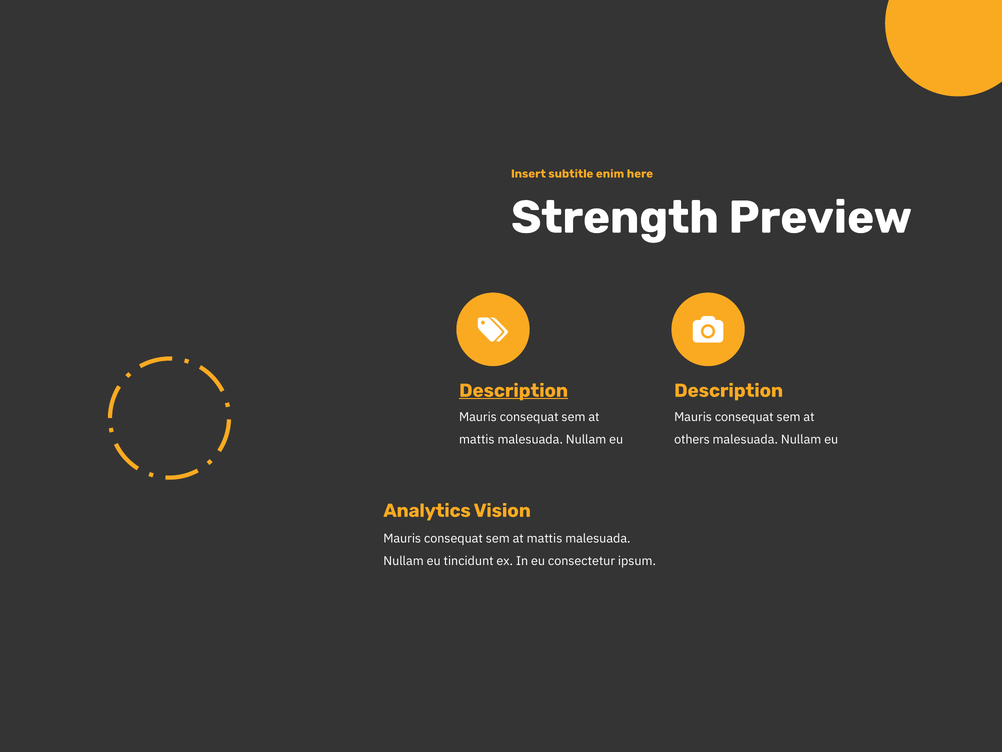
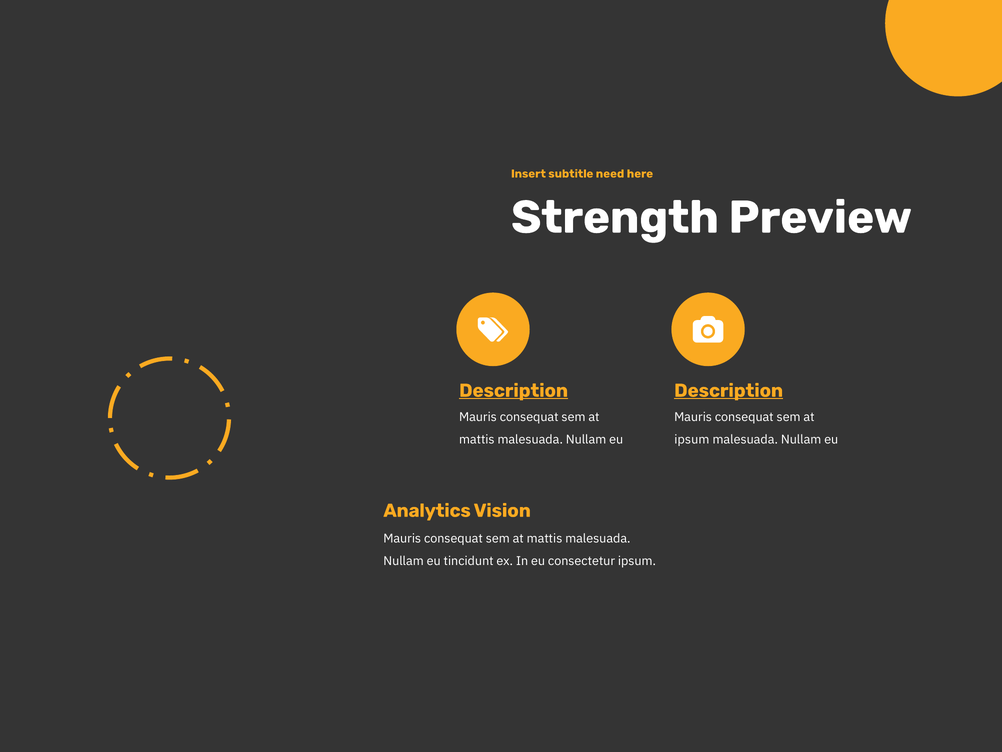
enim: enim -> need (610, 174)
Description underline: none -> present (729, 390)
others: others -> ipsum (692, 439)
